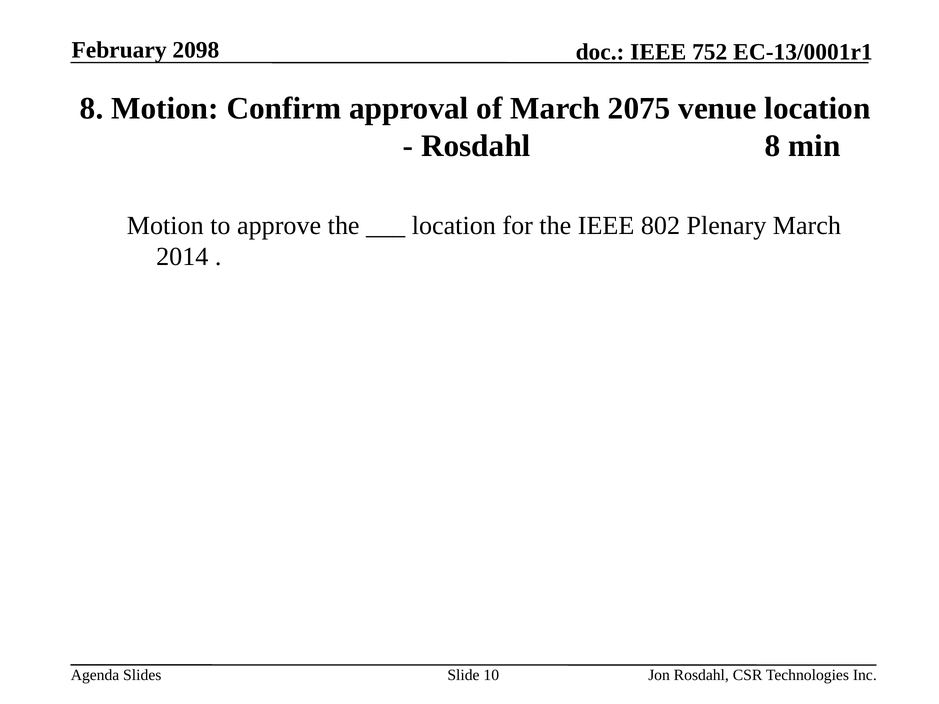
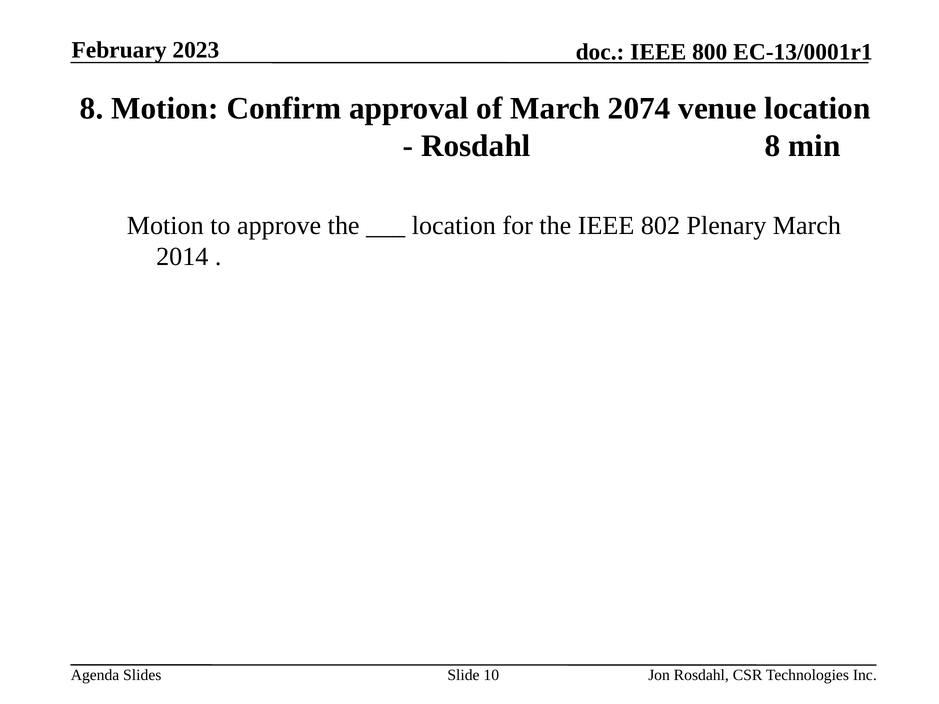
2098: 2098 -> 2023 (196, 50)
752: 752 -> 800 (710, 52)
2075: 2075 -> 2074 (639, 109)
